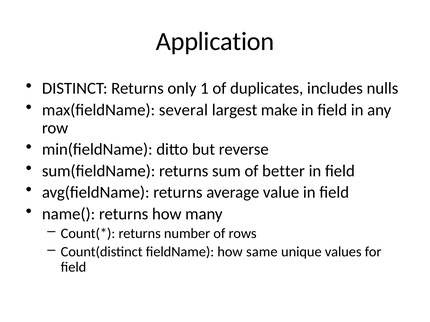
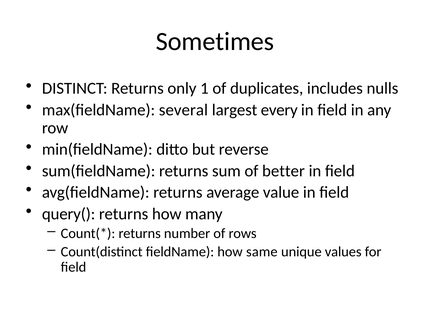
Application: Application -> Sometimes (215, 42)
make: make -> every (279, 110)
name(: name( -> query( (69, 214)
